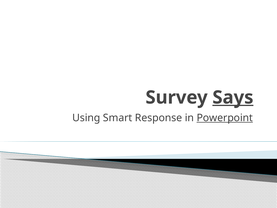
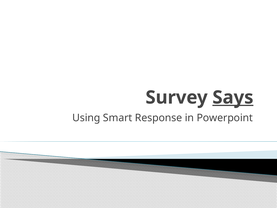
Powerpoint underline: present -> none (225, 118)
